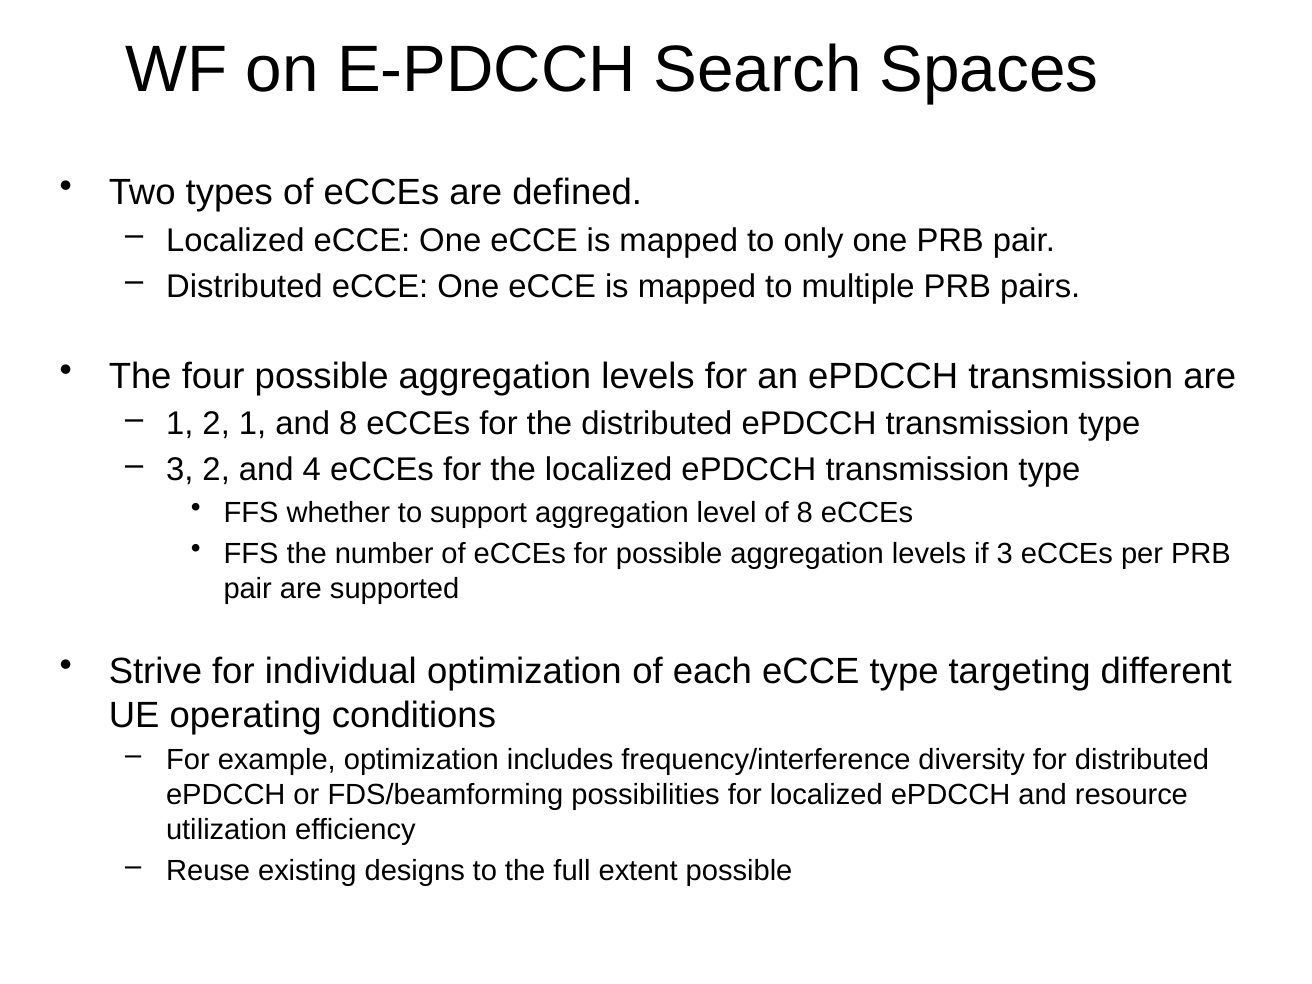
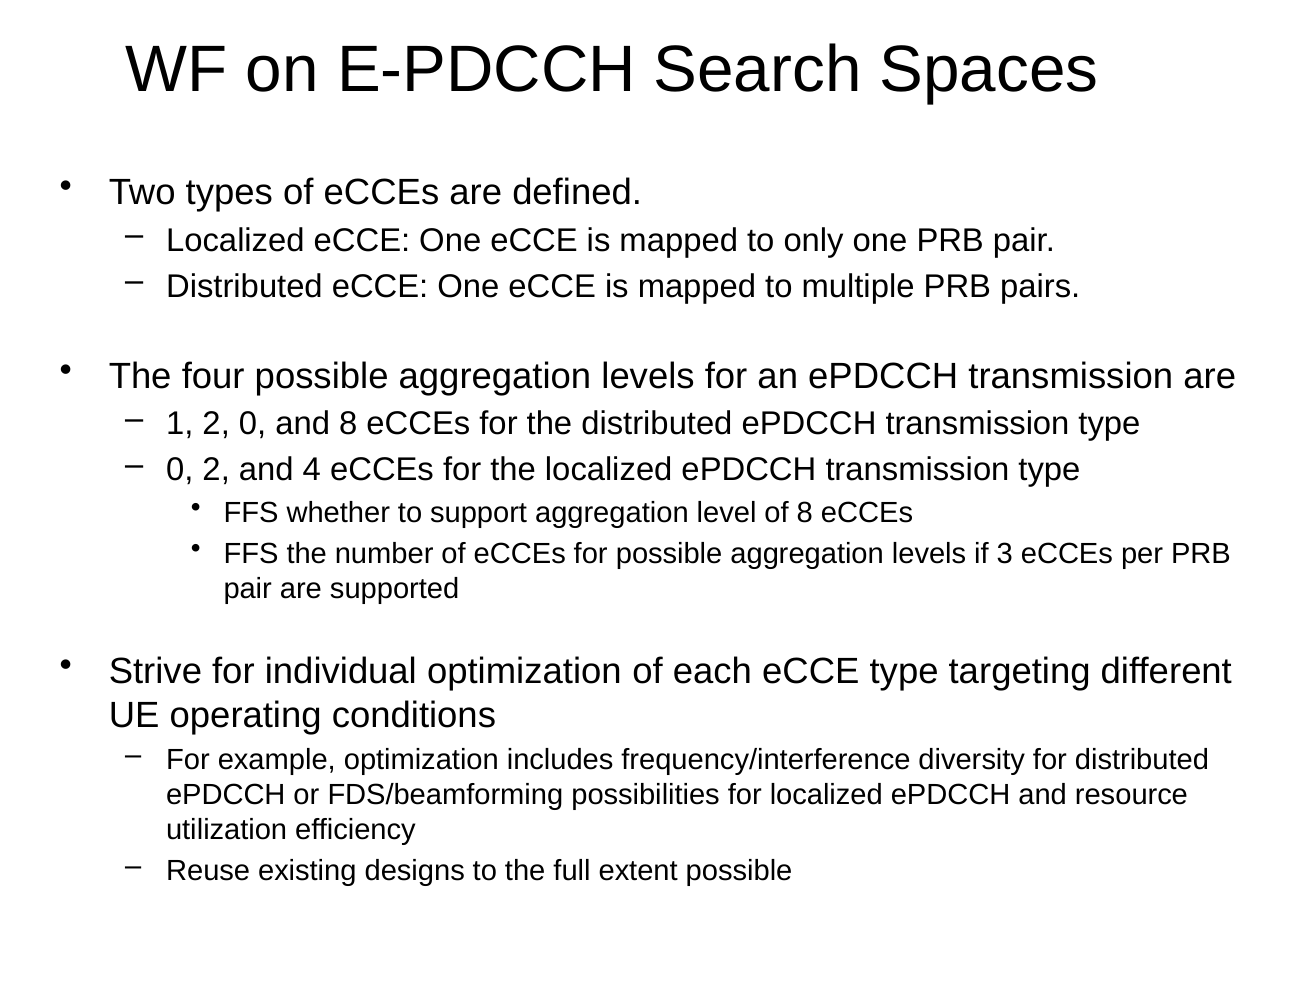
2 1: 1 -> 0 (253, 424)
3: 3 -> 0 (180, 470)
